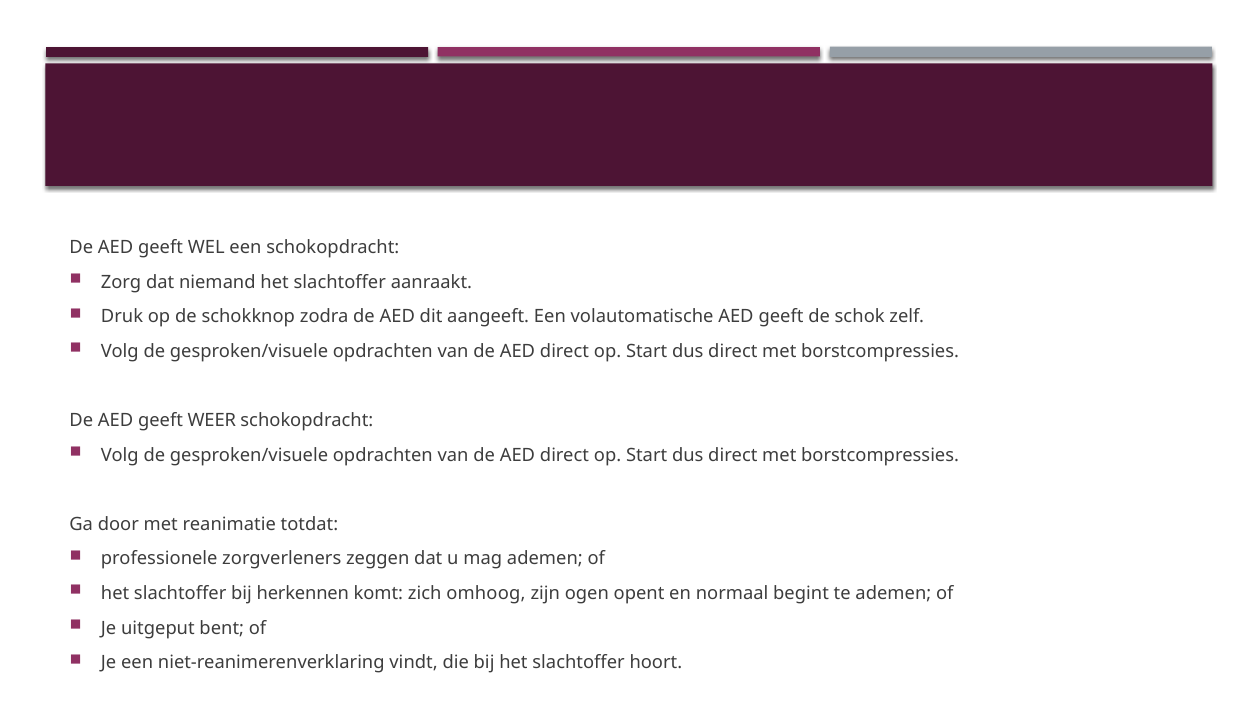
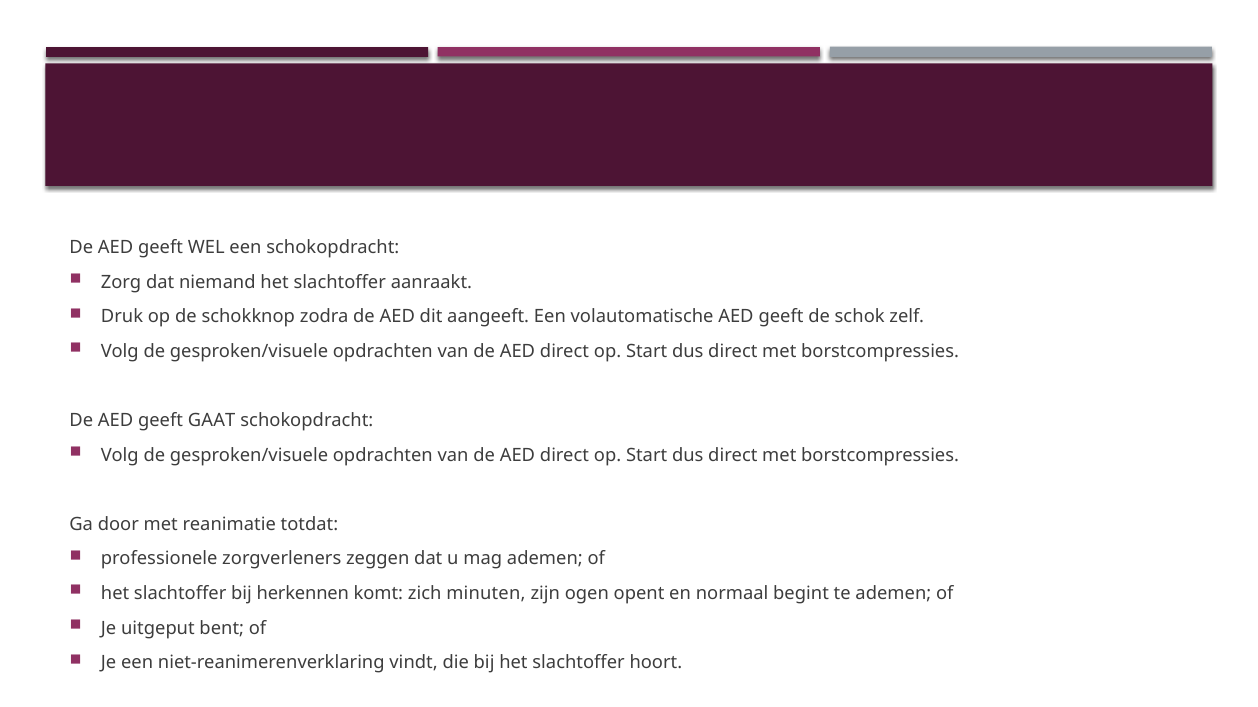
WEER: WEER -> GAAT (212, 421)
omhoog: omhoog -> minuten (486, 594)
